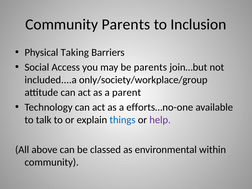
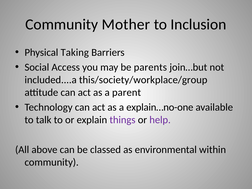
Community Parents: Parents -> Mother (126, 24)
only/society/workplace/group: only/society/workplace/group -> this/society/workplace/group (143, 80)
efforts…no-one: efforts…no-one -> explain…no-one (160, 107)
things colour: blue -> purple (123, 120)
